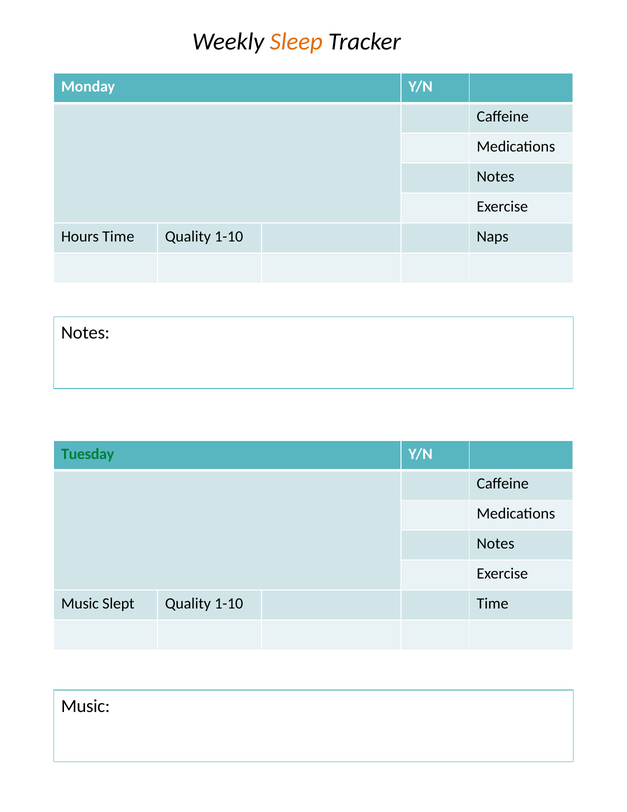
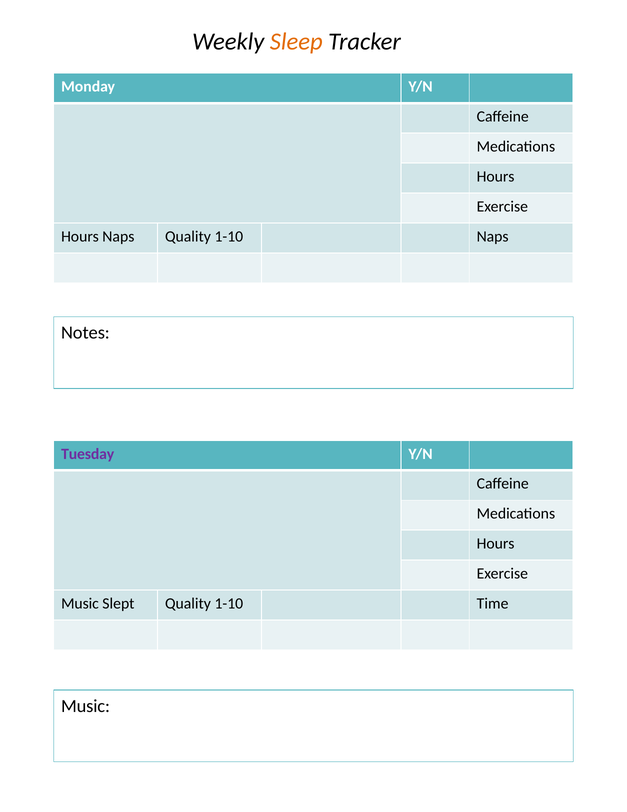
Notes: Notes -> Hours (496, 176)
Hours Time: Time -> Naps (118, 236)
Tuesday colour: green -> purple (88, 454)
Notes: Notes -> Hours (496, 543)
